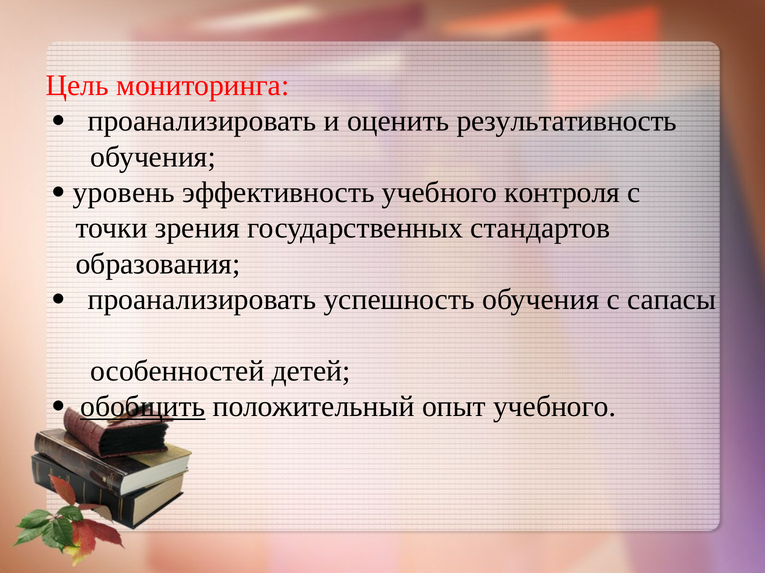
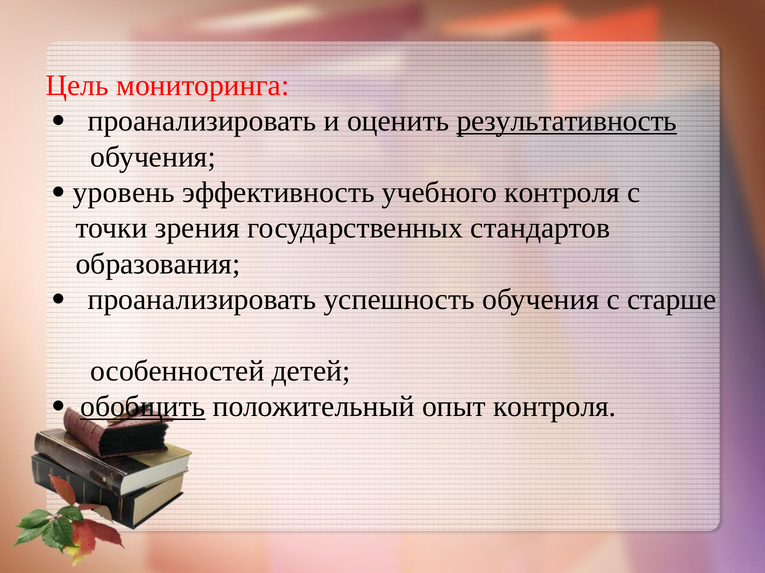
результативность underline: none -> present (567, 121)
сапасы: сапасы -> старше (672, 300)
опыт учебного: учебного -> контроля (555, 407)
